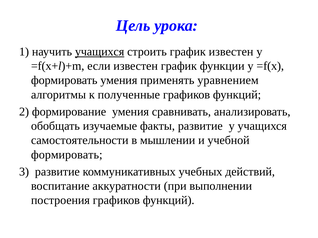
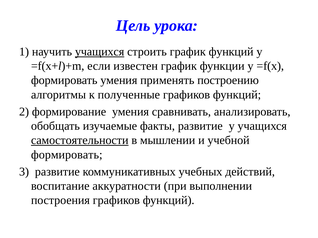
график известен: известен -> функций (231, 52)
уравнением: уравнением -> построению (228, 80)
самостоятельности underline: none -> present (80, 141)
